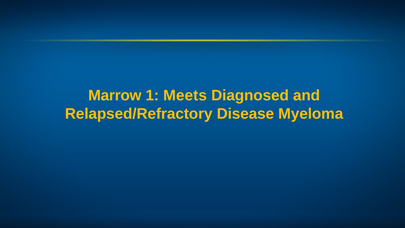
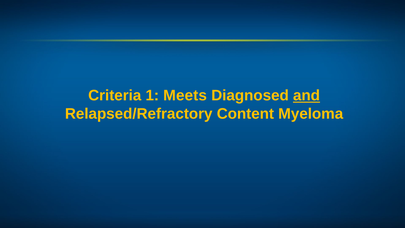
Marrow: Marrow -> Criteria (115, 96)
and underline: none -> present (307, 96)
Disease: Disease -> Content (245, 114)
